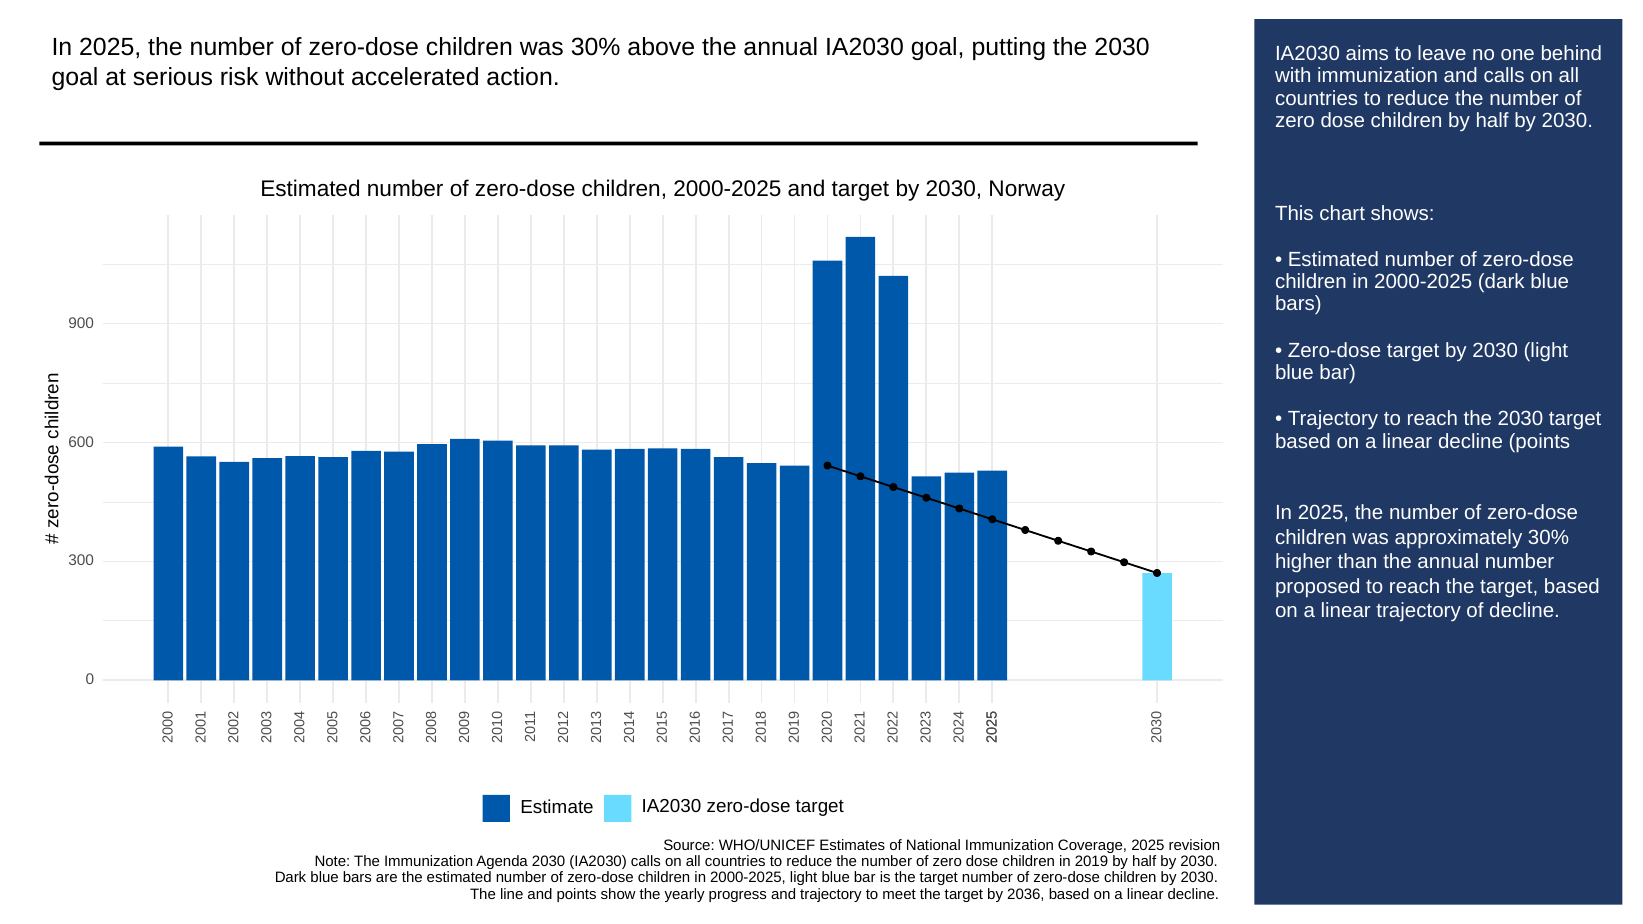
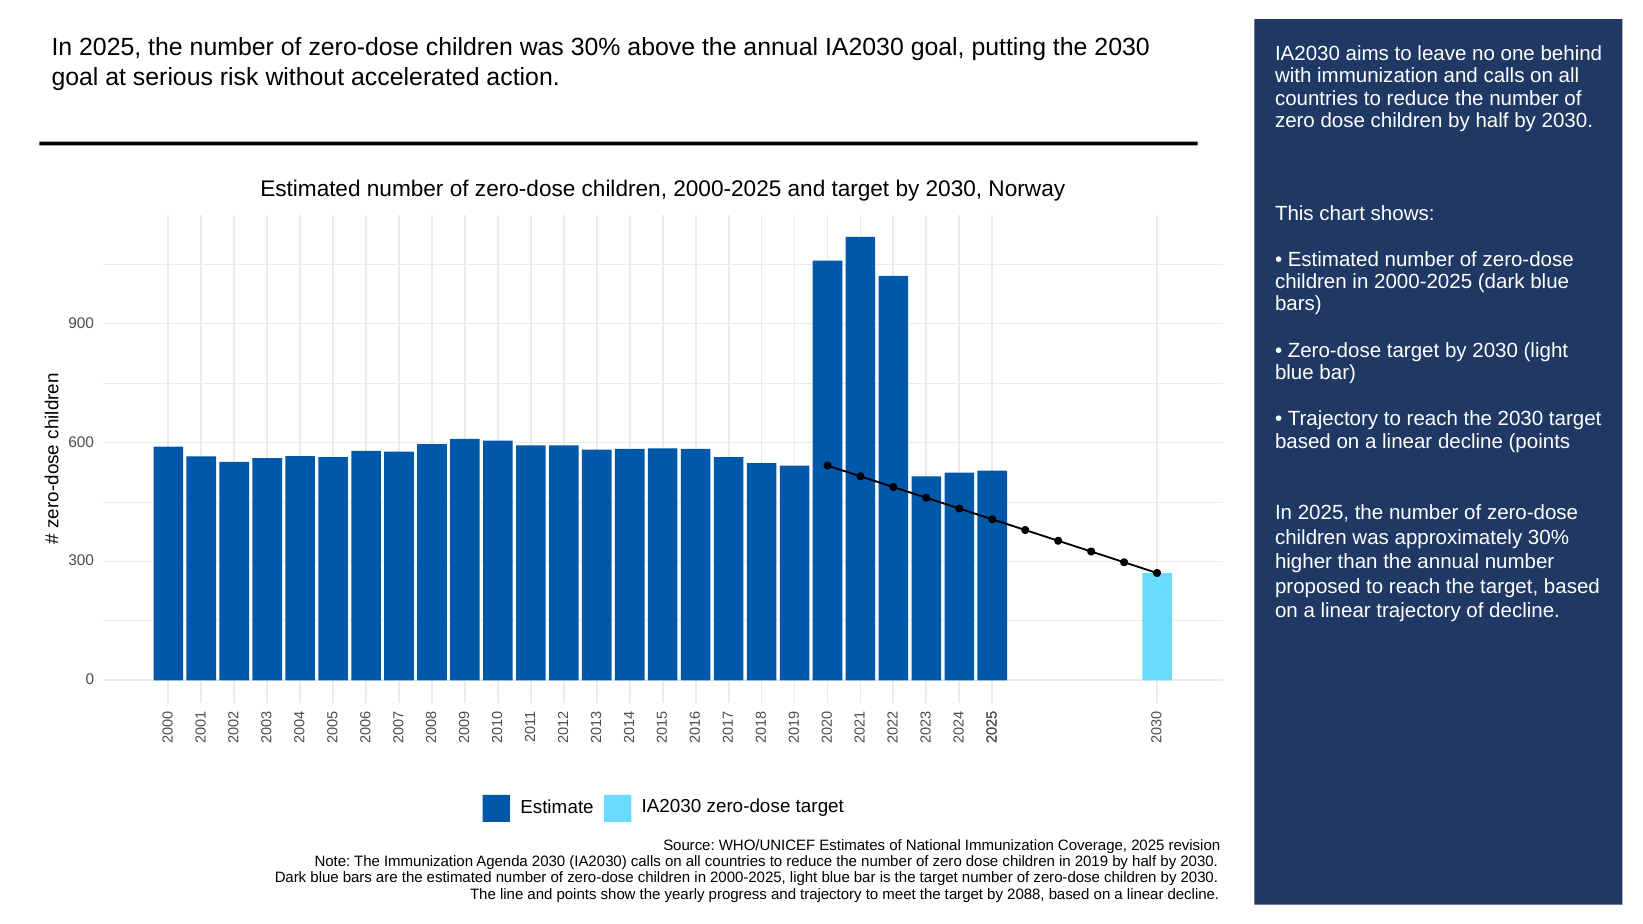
2036: 2036 -> 2088 (1026, 894)
